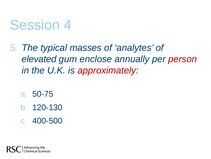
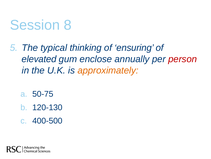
4: 4 -> 8 (68, 25)
masses: masses -> thinking (86, 48)
analytes: analytes -> ensuring (134, 48)
approximately colour: red -> orange (108, 70)
